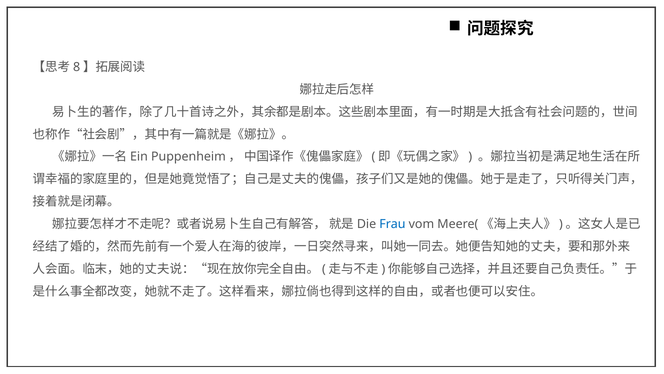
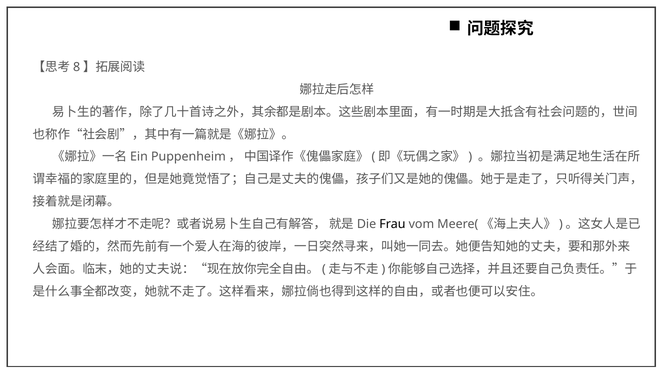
Frau colour: blue -> black (392, 224)
